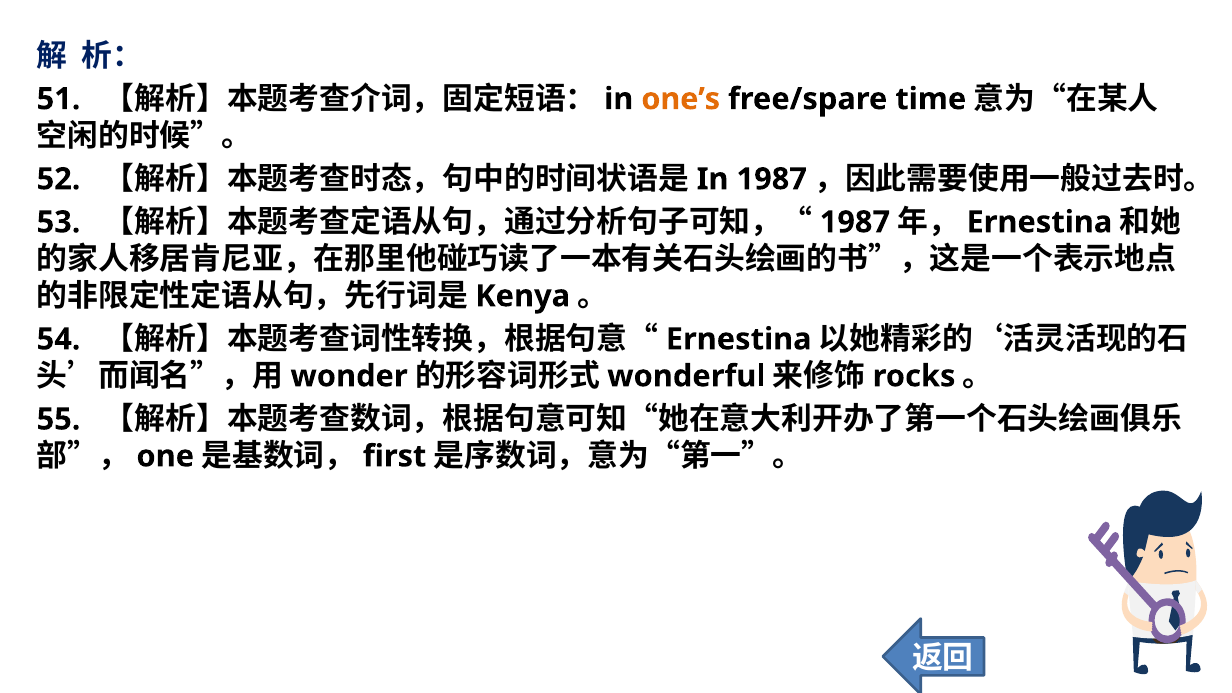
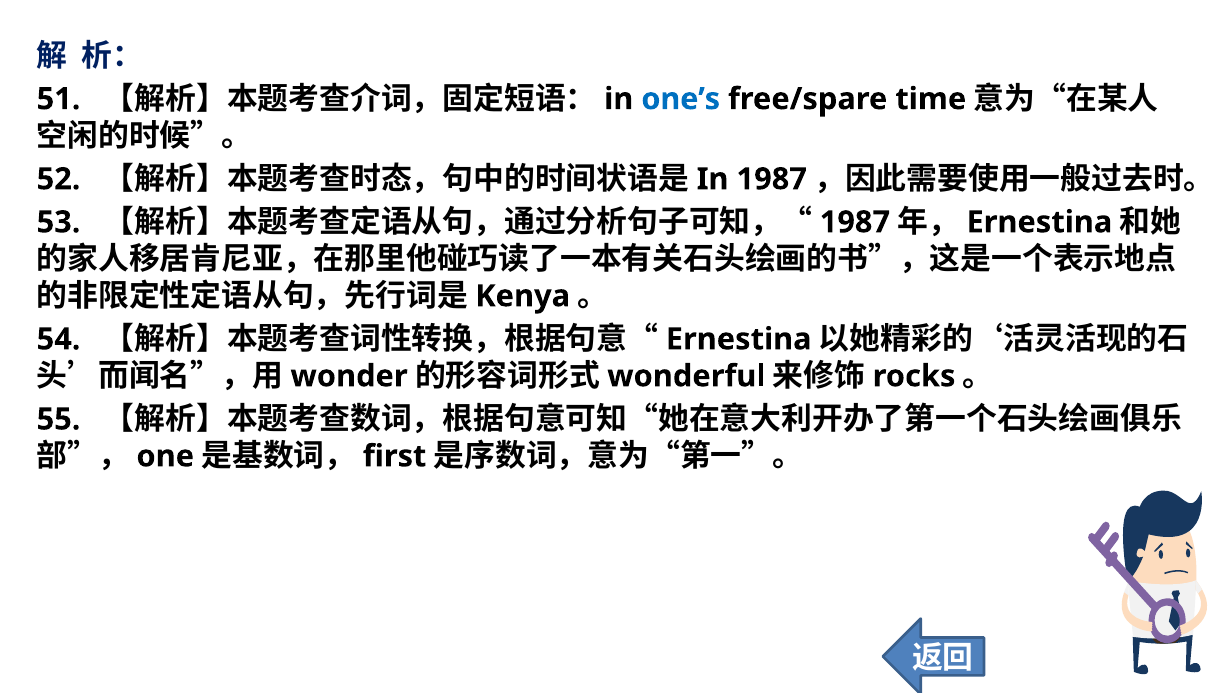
one’s colour: orange -> blue (681, 99)
